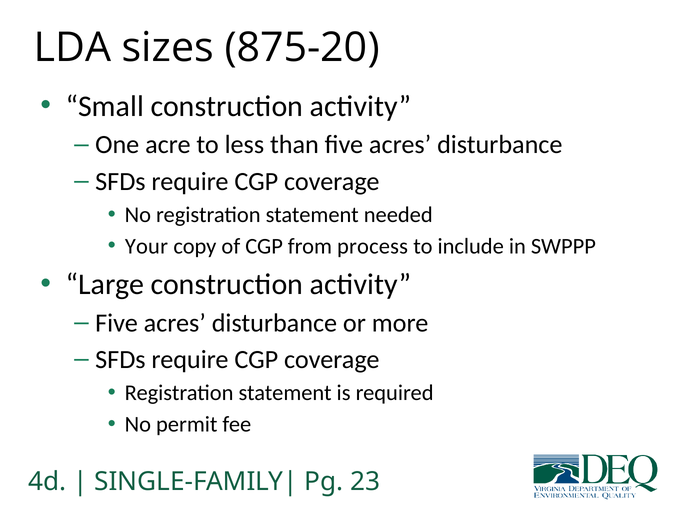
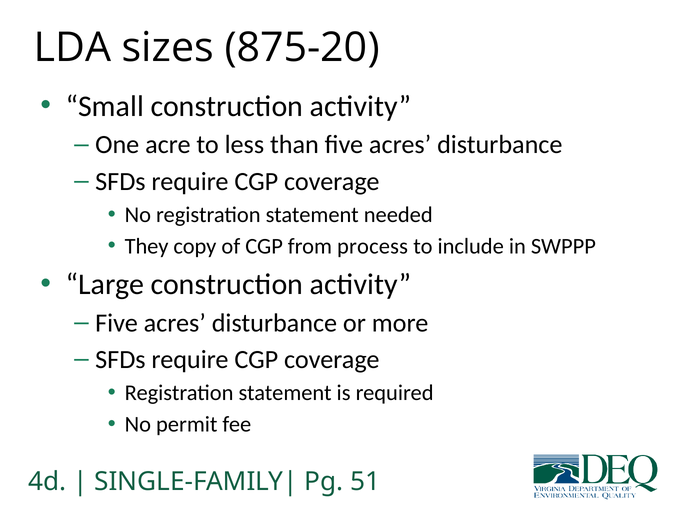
Your: Your -> They (147, 247)
23: 23 -> 51 (365, 482)
